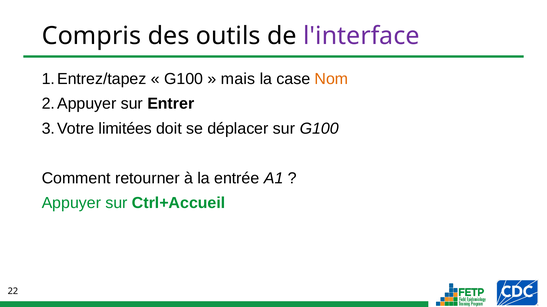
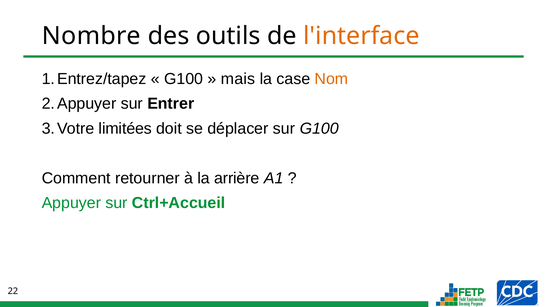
Compris: Compris -> Nombre (91, 36)
l'interface colour: purple -> orange (361, 36)
entrée: entrée -> arrière (237, 179)
